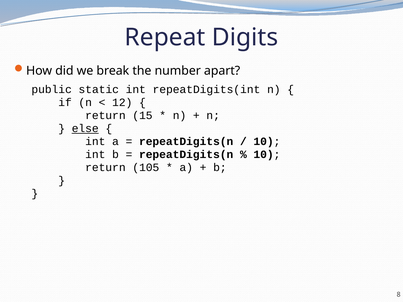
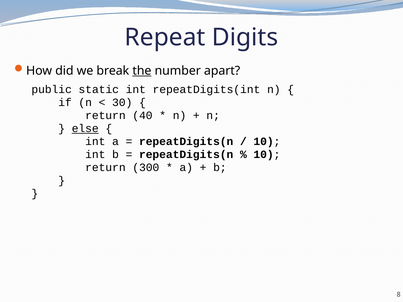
the underline: none -> present (142, 71)
12: 12 -> 30 (122, 103)
15: 15 -> 40 (142, 116)
105: 105 -> 300 (146, 168)
